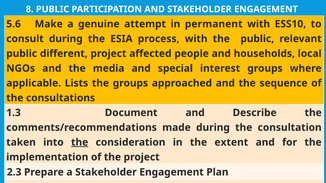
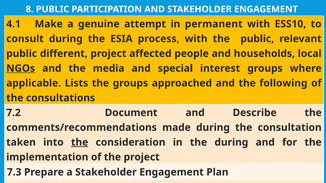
5.6: 5.6 -> 4.1 (14, 24)
NGOs underline: none -> present (21, 68)
sequence: sequence -> following (283, 83)
1.3: 1.3 -> 7.2 (14, 113)
the extent: extent -> during (231, 143)
2.3: 2.3 -> 7.3 (14, 172)
